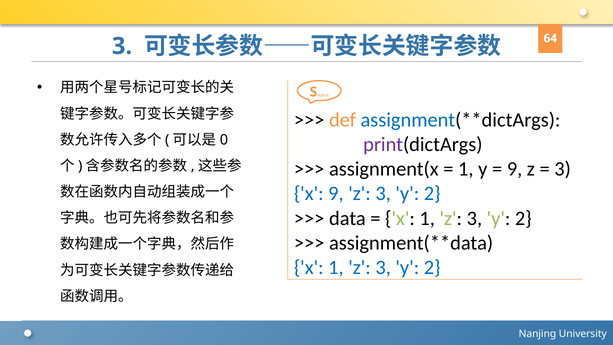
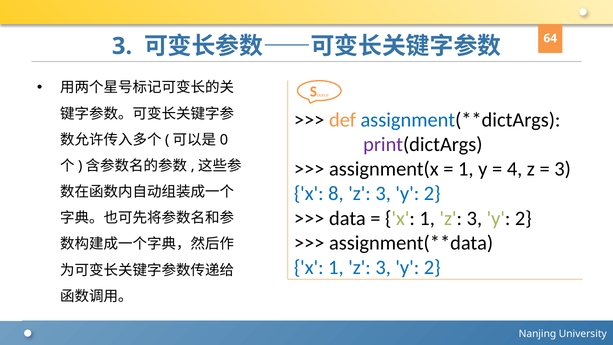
9: 9 -> 4 (515, 169)
x 9: 9 -> 8 (336, 194)
